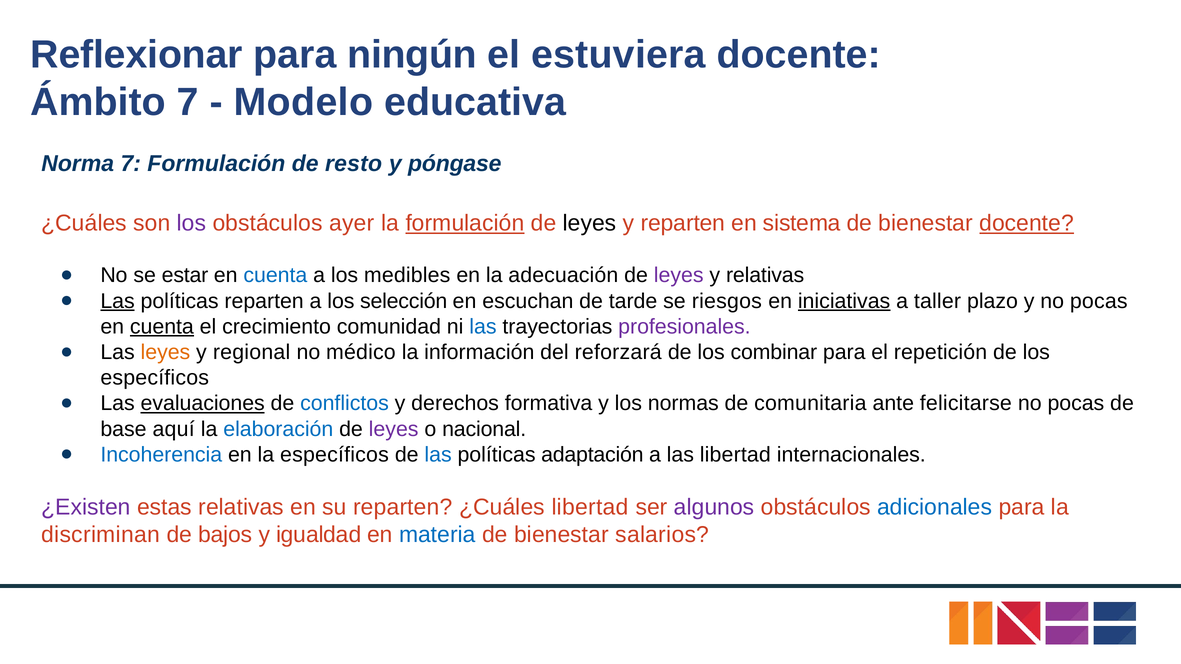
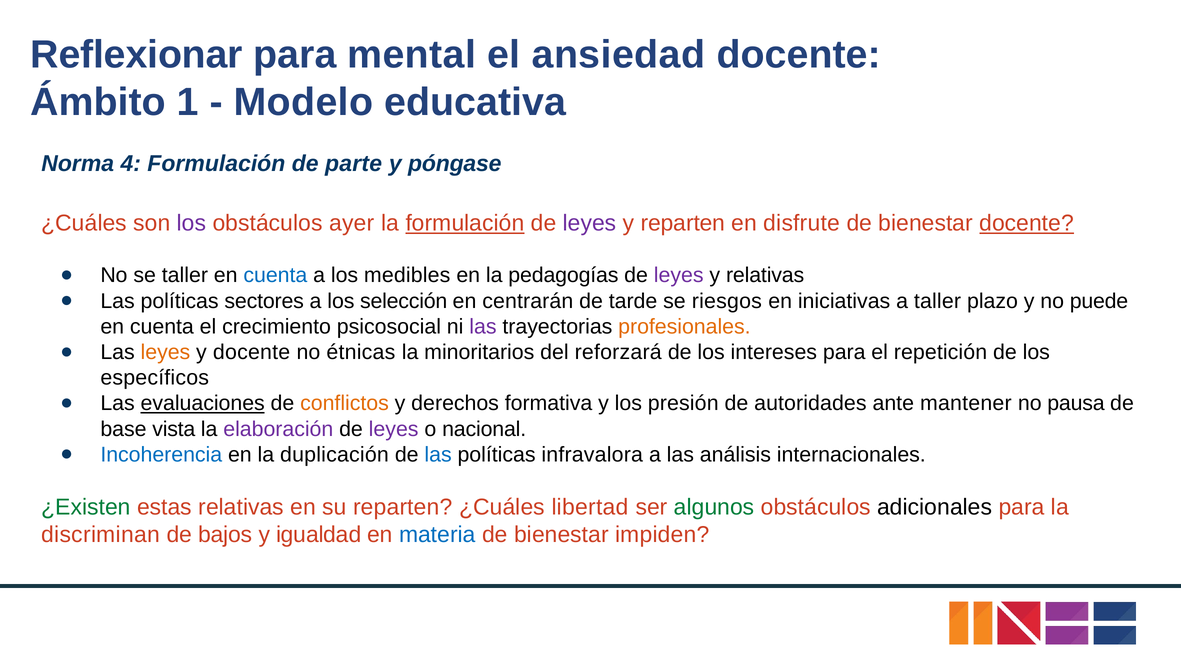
ningún: ningún -> mental (412, 55)
estuviera: estuviera -> ansiedad (618, 55)
Ámbito 7: 7 -> 1 (188, 102)
Norma 7: 7 -> 4 (131, 164)
resto: resto -> parte (354, 164)
leyes colour: black -> purple (590, 223)
sistema: sistema -> disfrute (802, 223)
se estar: estar -> taller (185, 276)
adecuación: adecuación -> pedagogías (563, 276)
Las underline: present -> none (118, 301)
políticas reparten: reparten -> sectores (264, 301)
escuchan: escuchan -> centrarán (528, 301)
iniciativas underline: present -> none (844, 301)
y no pocas: pocas -> puede (1099, 301)
cuenta underline: present -> none (162, 327)
comunidad: comunidad -> psicosocial (389, 327)
las colour: blue -> purple (483, 327)
profesionales colour: purple -> orange (684, 327)
y regional: regional -> docente (252, 352)
médico: médico -> étnicas (361, 352)
información: información -> minoritarios (479, 352)
combinar: combinar -> intereses (774, 352)
conflictos colour: blue -> orange (345, 404)
normas: normas -> presión (683, 404)
comunitaria: comunitaria -> autoridades (810, 404)
felicitarse: felicitarse -> mantener (966, 404)
pocas: pocas -> pausa (1076, 404)
aquí: aquí -> vista (174, 429)
elaboración colour: blue -> purple (278, 429)
la específicos: específicos -> duplicación (334, 455)
adaptación: adaptación -> infravalora (592, 455)
las libertad: libertad -> análisis (735, 455)
¿Existen colour: purple -> green (86, 507)
algunos colour: purple -> green (714, 507)
adicionales colour: blue -> black (935, 507)
salarios: salarios -> impiden (662, 535)
